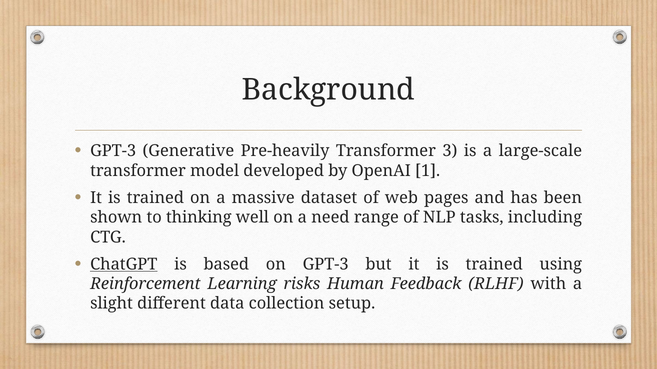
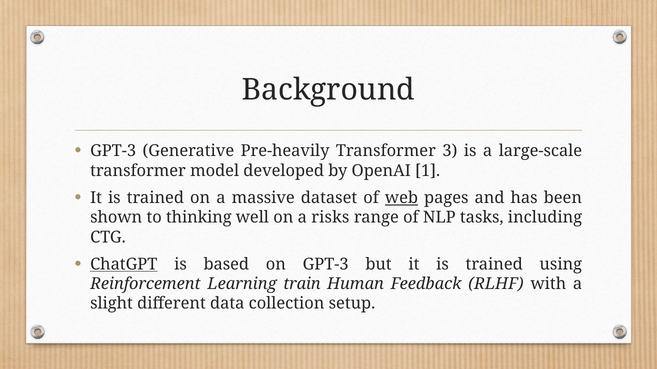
web underline: none -> present (401, 198)
need: need -> risks (330, 218)
risks: risks -> train (302, 284)
